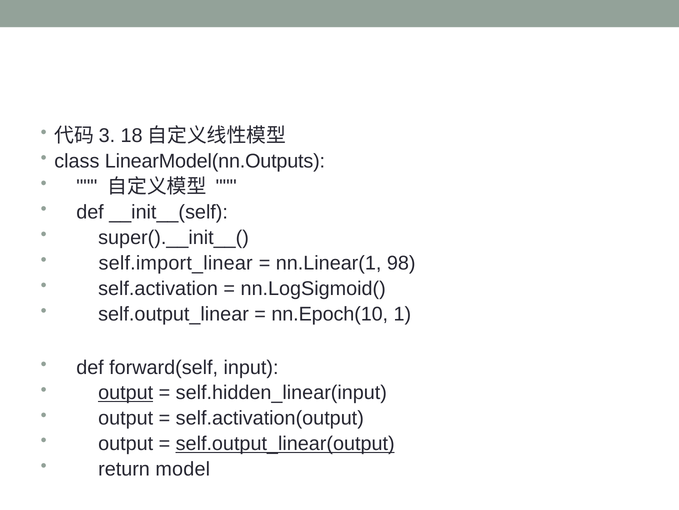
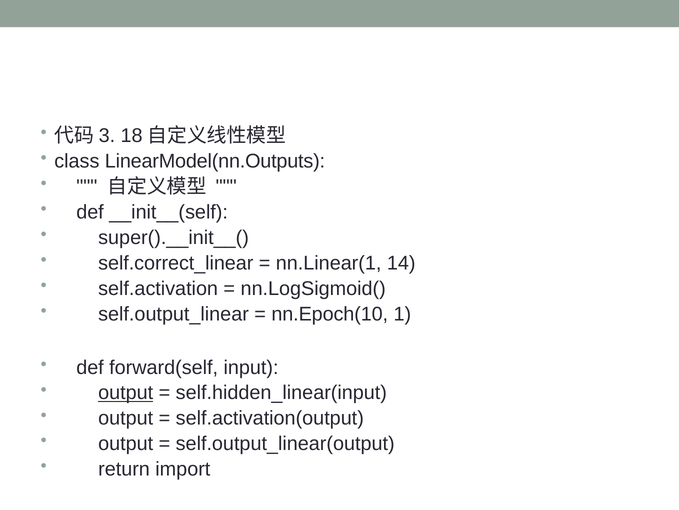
self.import_linear: self.import_linear -> self.correct_linear (176, 263)
98: 98 -> 14 (401, 263)
self.output_linear(output underline: present -> none (285, 443)
model: model -> import (183, 469)
